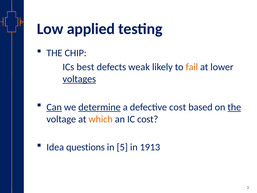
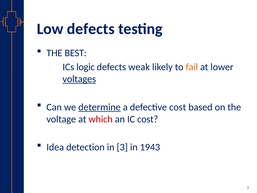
Low applied: applied -> defects (91, 29)
CHIP: CHIP -> BEST (76, 53)
best: best -> logic (86, 67)
Can underline: present -> none (54, 107)
the underline: present -> none (234, 107)
which colour: orange -> red (101, 119)
questions: questions -> detection (85, 147)
in 5: 5 -> 3 (122, 147)
1913: 1913 -> 1943 (150, 147)
